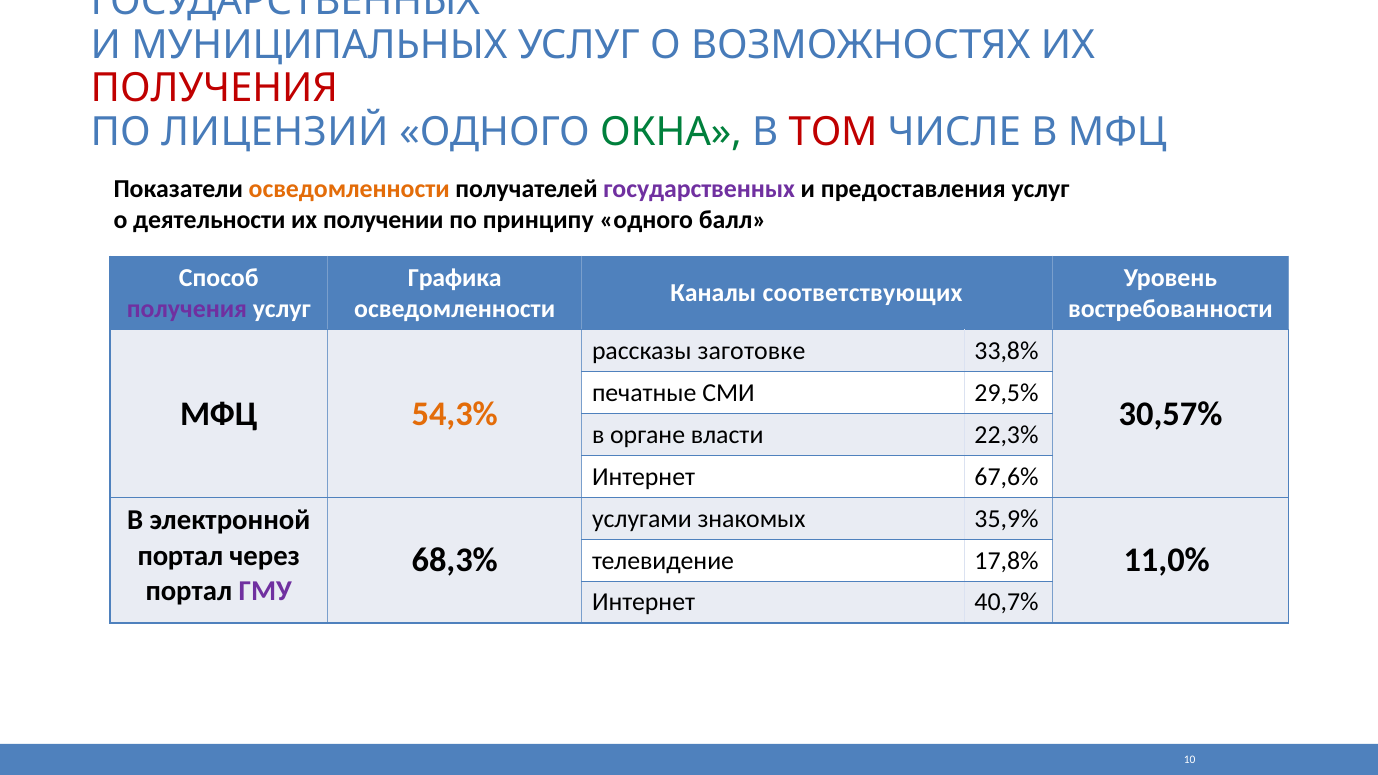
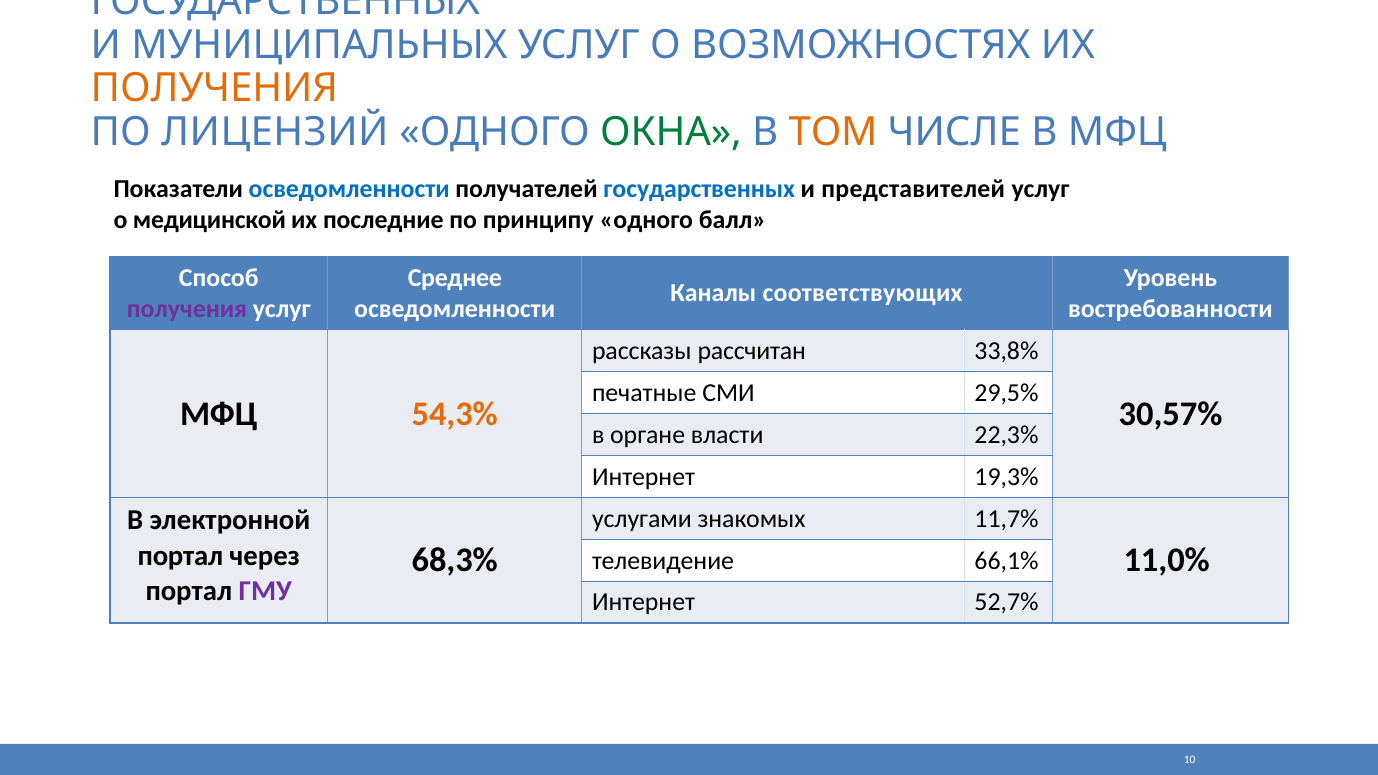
ПОЛУЧЕНИЯ colour: red -> orange (214, 88)
ТОМ colour: red -> orange (833, 132)
осведомленности colour: orange -> blue (349, 189)
государственных colour: purple -> blue (699, 189)
предоставления: предоставления -> представителей (913, 189)
деятельности: деятельности -> медицинской (209, 220)
получении: получении -> последние (383, 220)
Графика: Графика -> Среднее (455, 278)
заготовке: заготовке -> рассчитан (752, 351)
67,6%: 67,6% -> 19,3% (1006, 477)
35,9%: 35,9% -> 11,7% (1006, 519)
17,8%: 17,8% -> 66,1% (1006, 561)
40,7%: 40,7% -> 52,7% (1006, 603)
